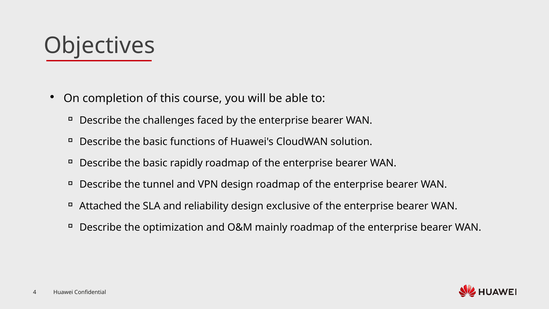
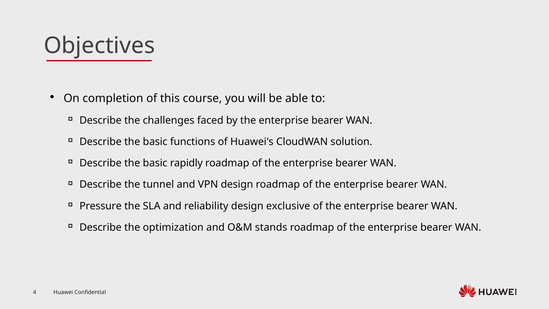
Attached: Attached -> Pressure (101, 206)
mainly: mainly -> stands (271, 227)
